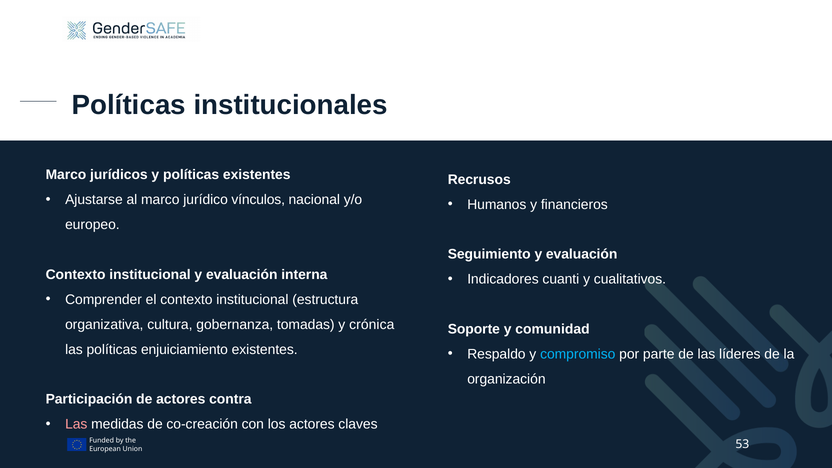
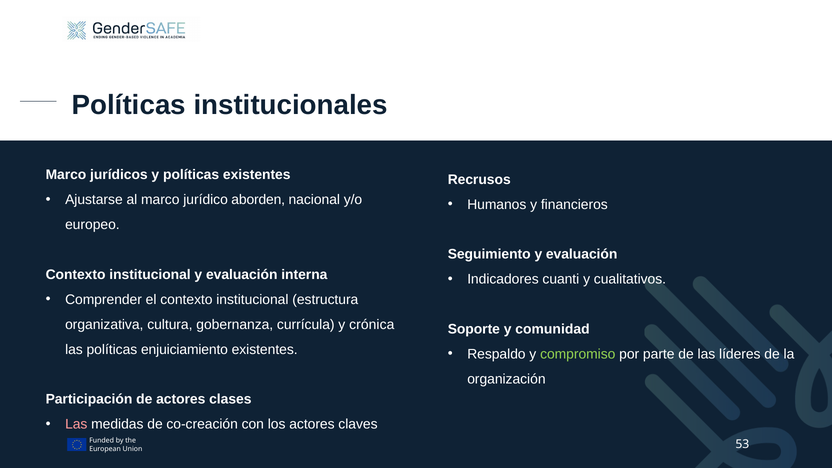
vínculos: vínculos -> aborden (258, 200)
tomadas: tomadas -> currícula (306, 325)
compromiso colour: light blue -> light green (578, 354)
contra: contra -> clases (230, 399)
